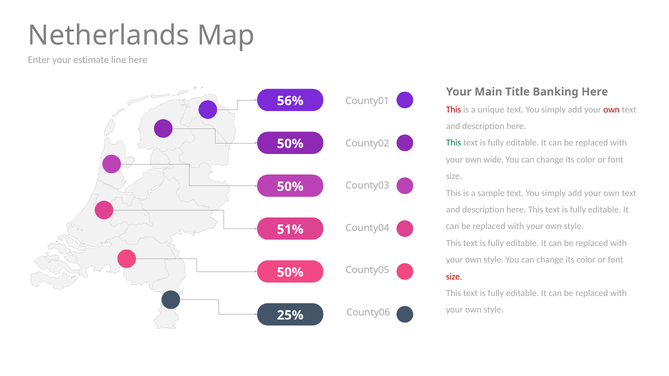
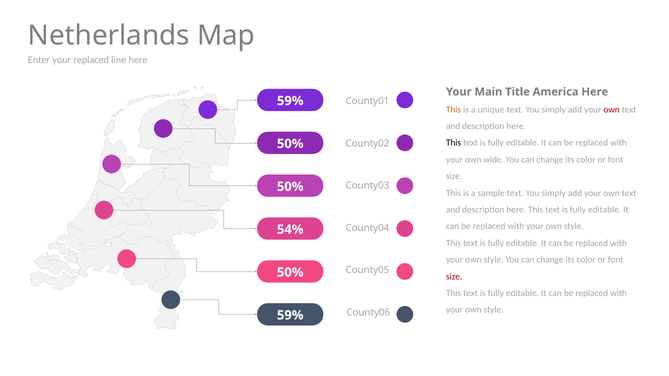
your estimate: estimate -> replaced (91, 60)
Banking: Banking -> America (556, 92)
56%: 56% -> 59% (290, 101)
This colour: red -> orange (454, 110)
This colour: green -> black (454, 143)
51%: 51% -> 54% (290, 230)
25%: 25% -> 59% (290, 315)
